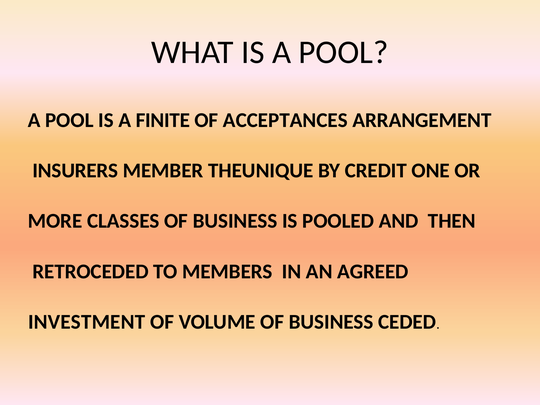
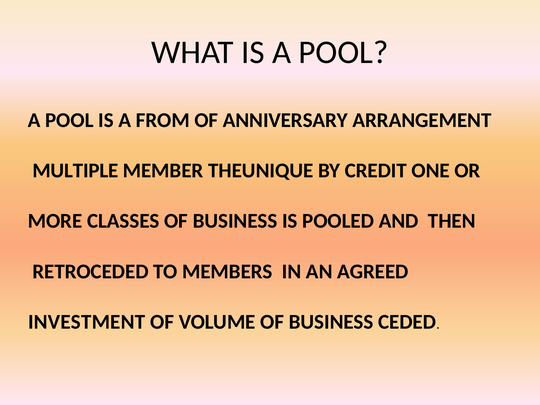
FINITE: FINITE -> FROM (163, 120)
ACCEPTANCES: ACCEPTANCES -> ANNIVERSARY (285, 120)
INSURERS: INSURERS -> MULTIPLE (75, 171)
